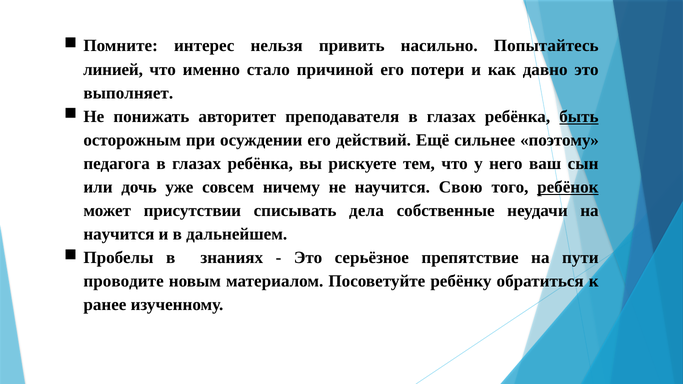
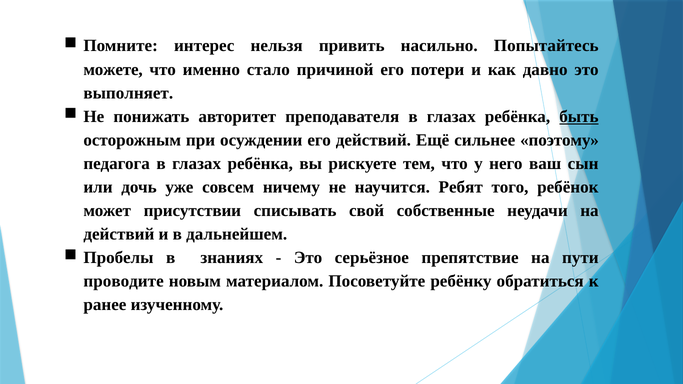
линией: линией -> можете (113, 69)
Свою: Свою -> Ребят (461, 187)
ребёнок underline: present -> none (568, 187)
дела: дела -> свой (367, 211)
научится: научится -> действий (119, 234)
